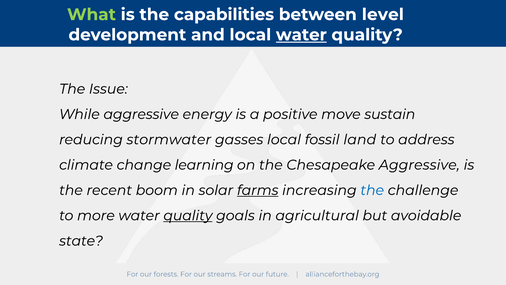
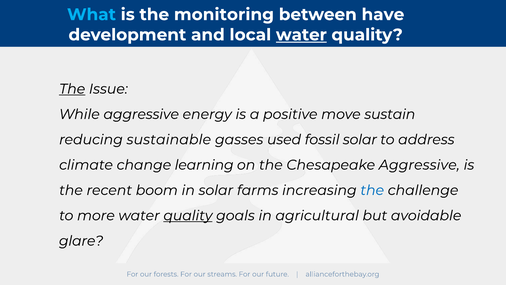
What colour: light green -> light blue (91, 15)
capabilities: capabilities -> monitoring (224, 15)
level: level -> have (383, 15)
The underline: none -> present (72, 89)
stormwater: stormwater -> sustainable (169, 139)
gasses local: local -> used (284, 139)
fossil land: land -> solar (360, 139)
farms underline: present -> none (258, 190)
state: state -> glare (81, 241)
